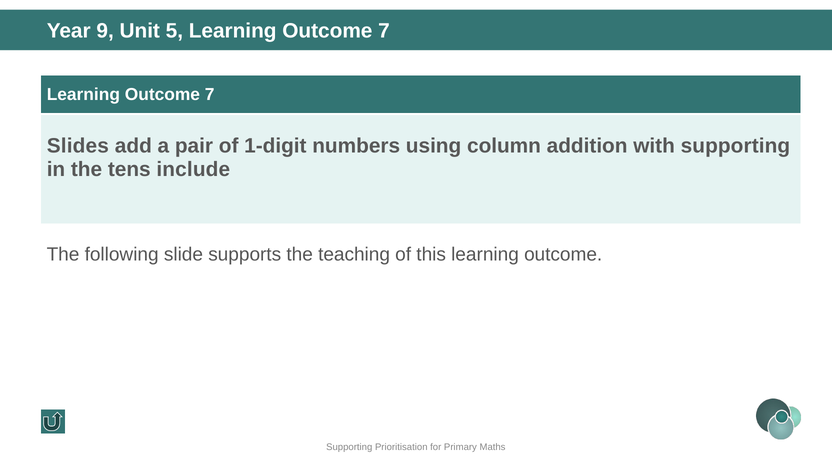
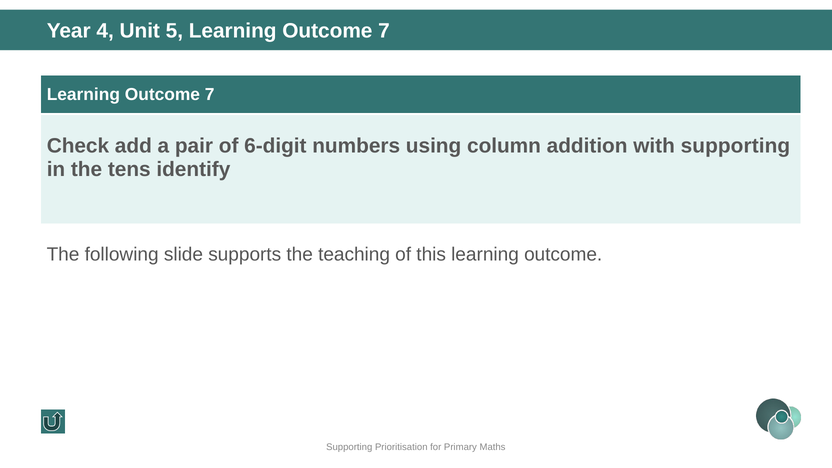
9: 9 -> 4 (105, 31)
Slides: Slides -> Check (78, 146)
1-digit: 1-digit -> 6-digit (275, 146)
include: include -> identify (193, 169)
